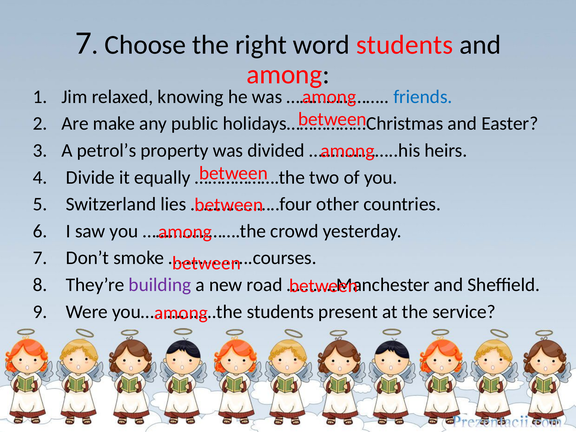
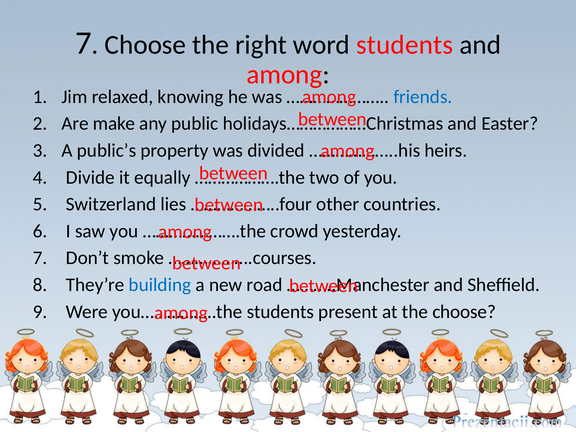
petrol’s: petrol’s -> public’s (107, 150)
building colour: purple -> blue (160, 285)
the service: service -> choose (464, 312)
